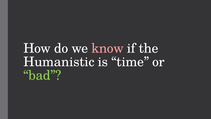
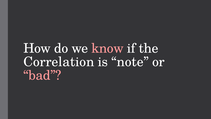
Humanistic: Humanistic -> Correlation (59, 62)
time: time -> note (130, 62)
bad colour: light green -> pink (42, 75)
